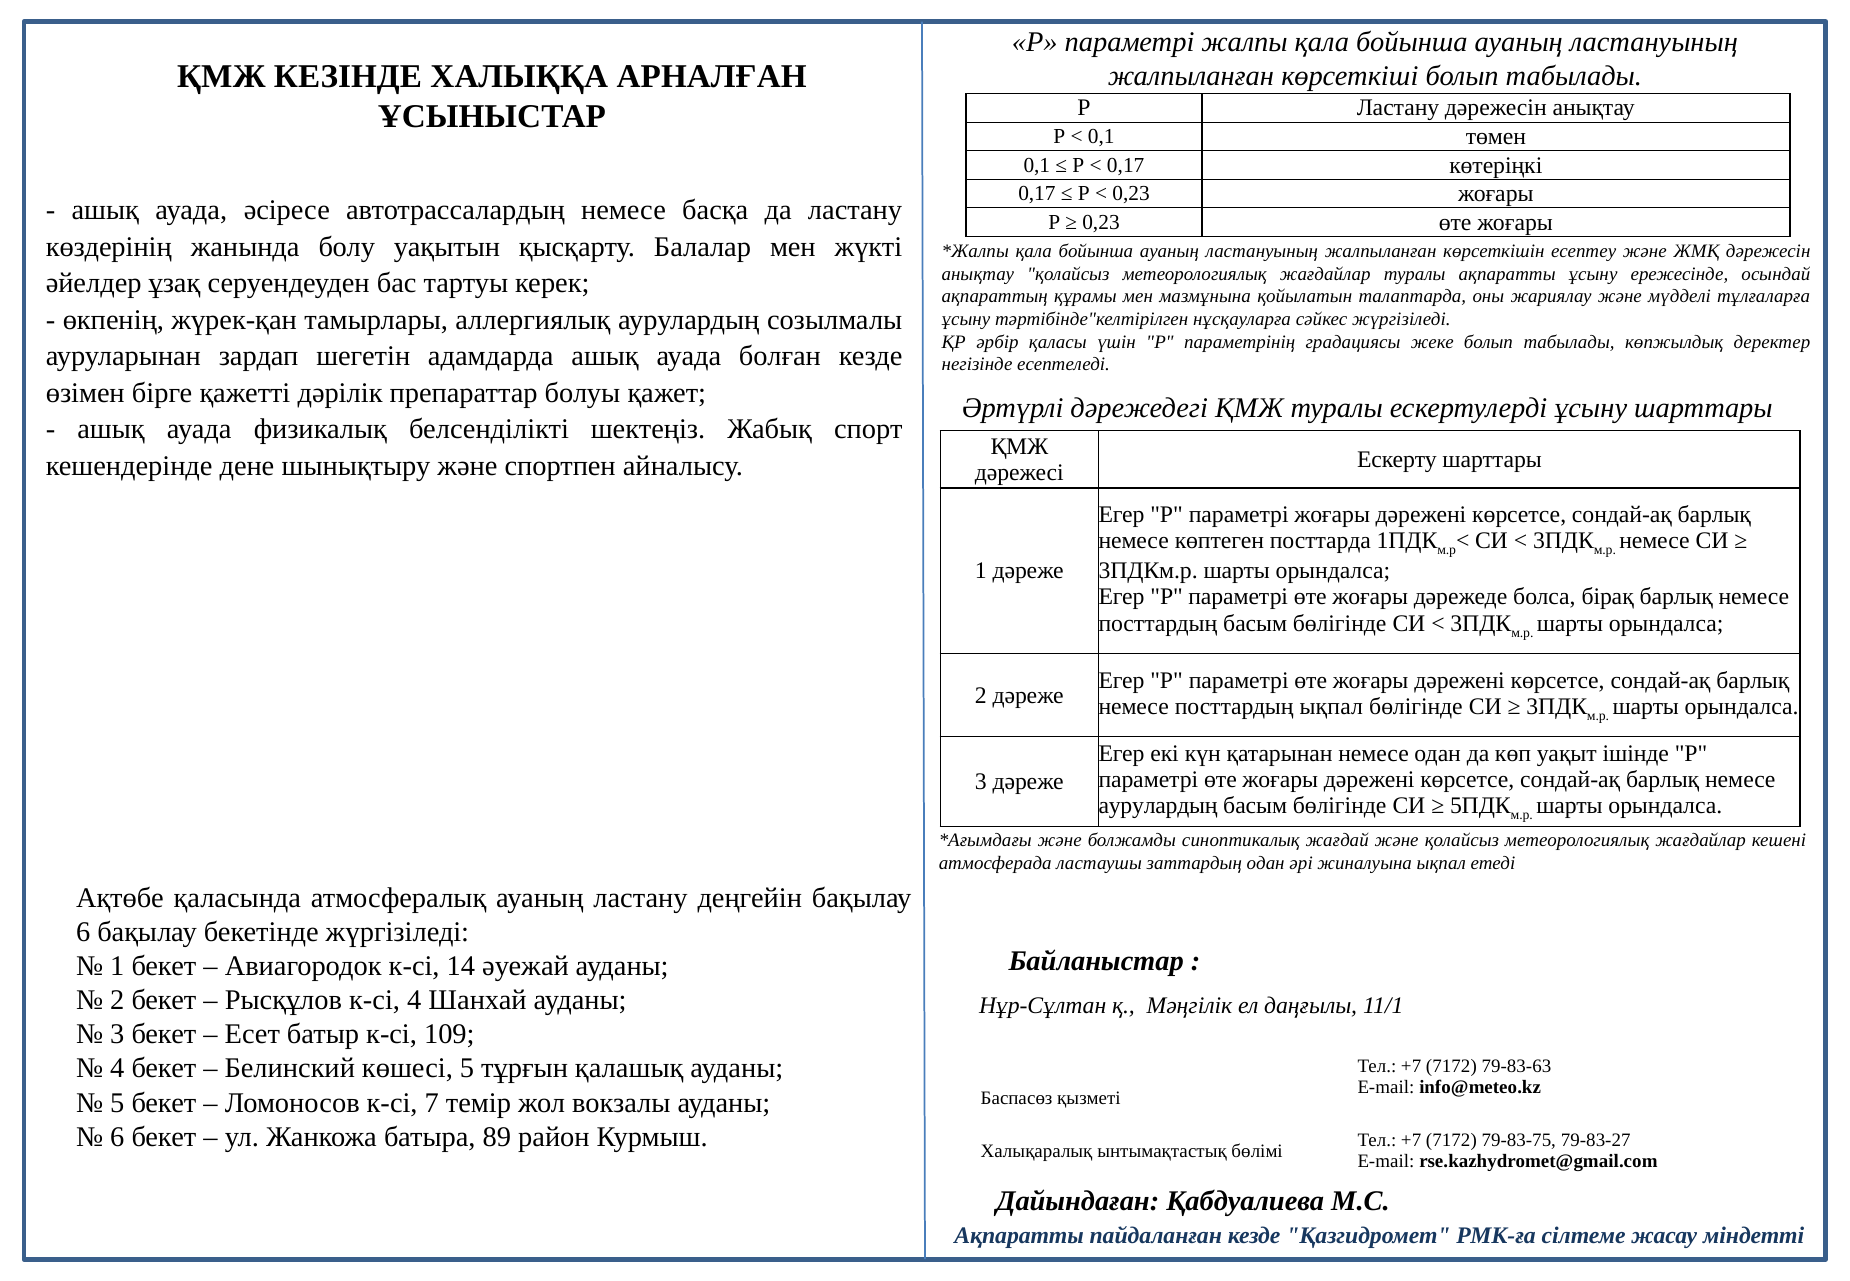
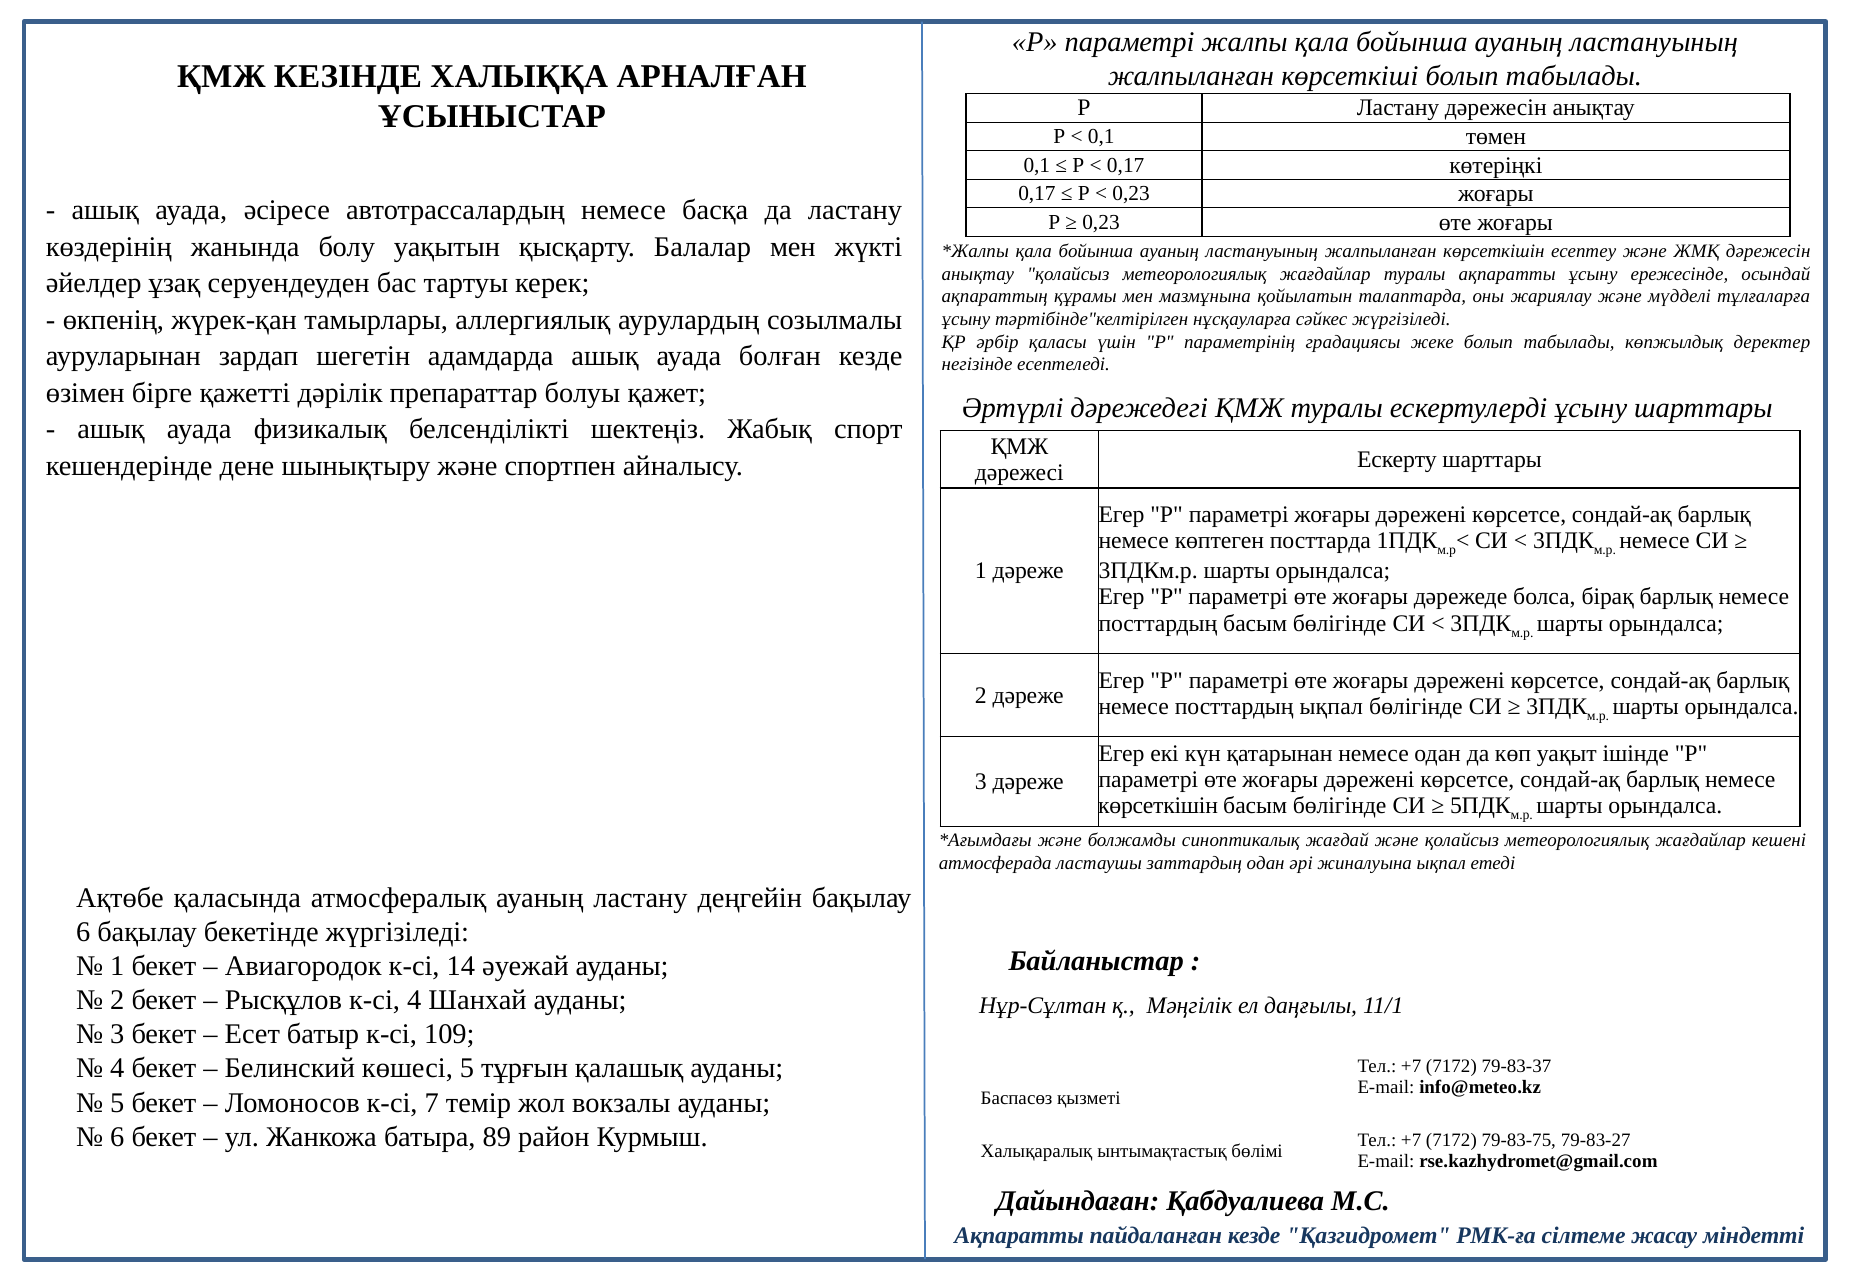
аурулардың: аурулардың -> көрсеткішін (1158, 806)
79-83-63: 79-83-63 -> 79-83-37 (1516, 1066)
